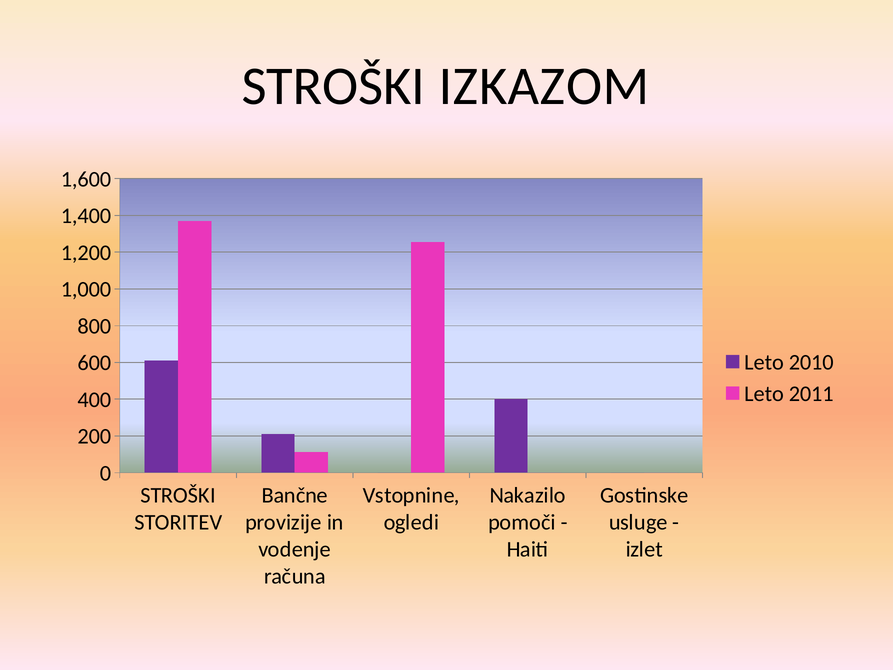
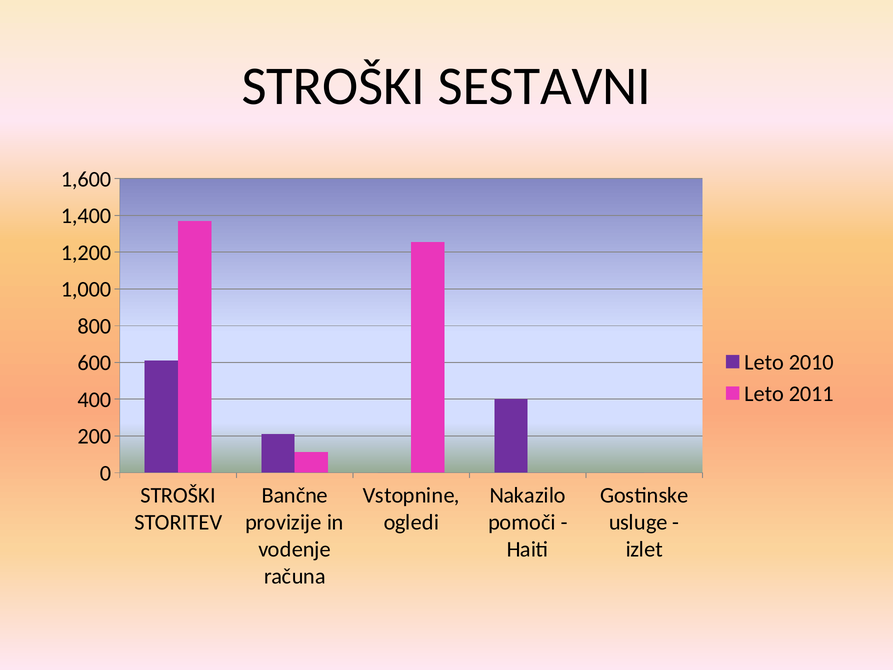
IZKAZOM: IZKAZOM -> SESTAVNI (544, 86)
